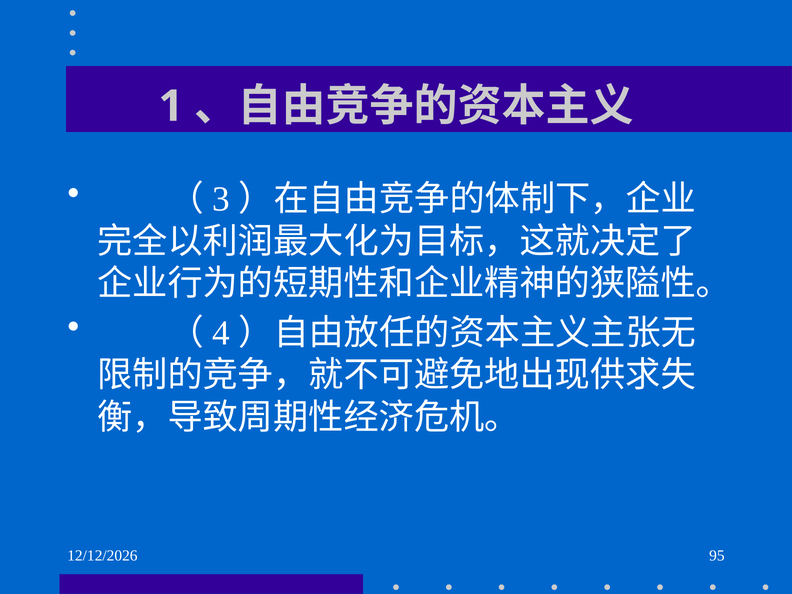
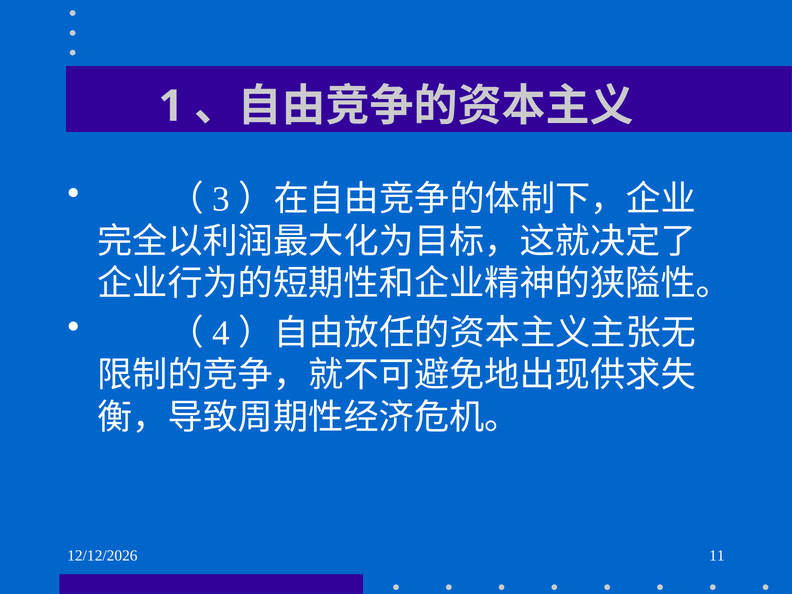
95: 95 -> 11 (717, 555)
